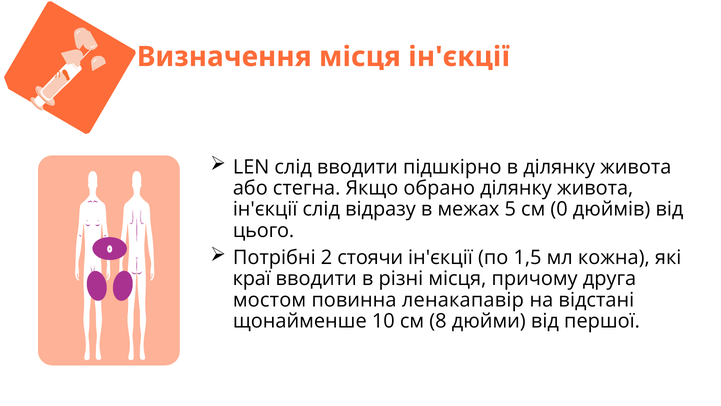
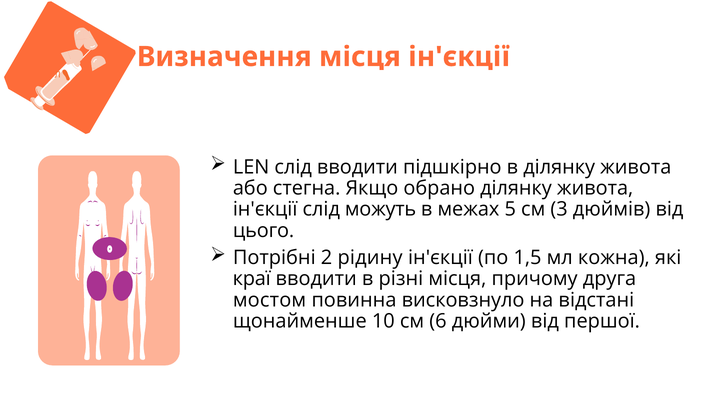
відразу: відразу -> можуть (381, 209)
0: 0 -> 3 (559, 209)
стоячи: стоячи -> рідину (370, 257)
ленакапавір: ленакапавір -> висковзнуло (463, 300)
8: 8 -> 6 (438, 321)
